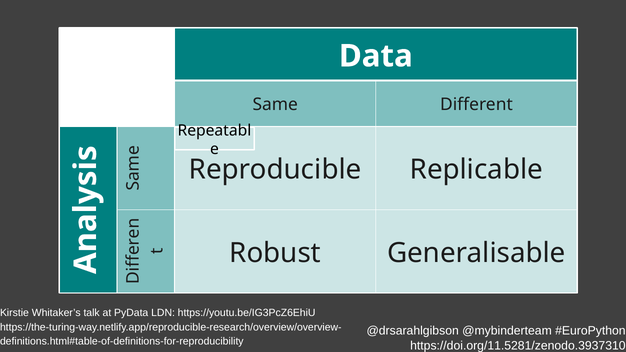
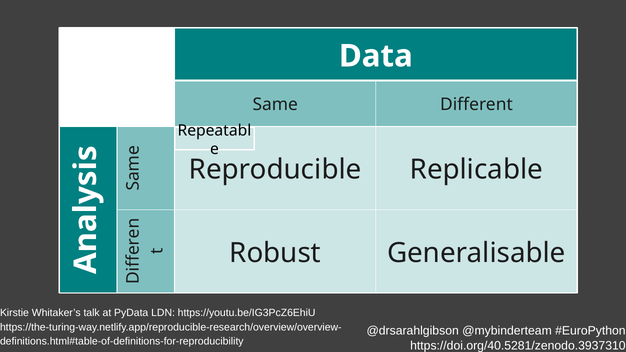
https://doi.org/11.5281/zenodo.3937310: https://doi.org/11.5281/zenodo.3937310 -> https://doi.org/40.5281/zenodo.3937310 (518, 346)
